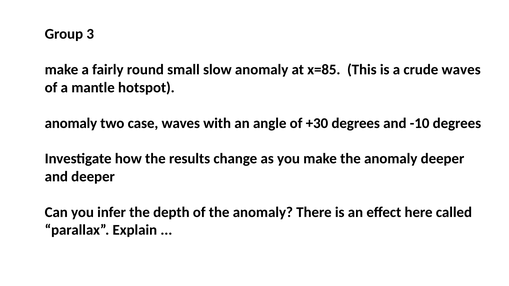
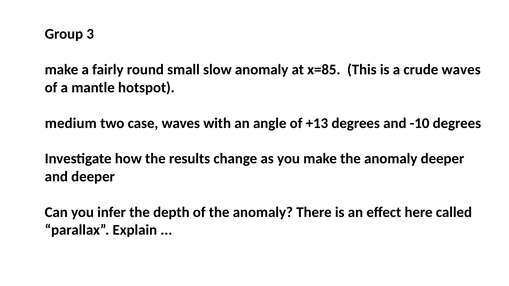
anomaly: anomaly -> medium (71, 123)
+30: +30 -> +13 (317, 123)
